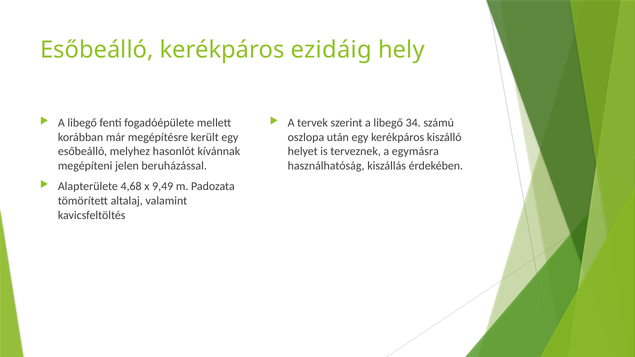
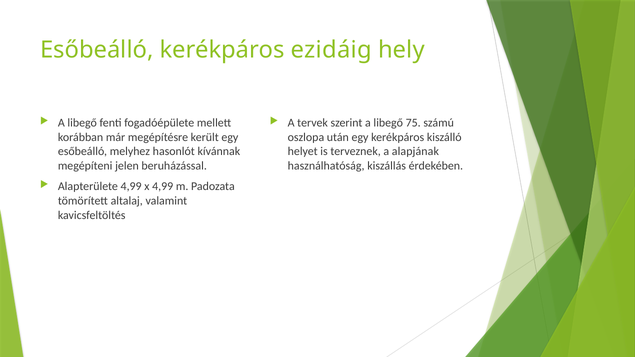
34: 34 -> 75 (413, 123)
egymásra: egymásra -> alapjának (415, 151)
Alapterülete 4,68: 4,68 -> 4,99 (131, 187)
x 9,49: 9,49 -> 4,99 (163, 187)
